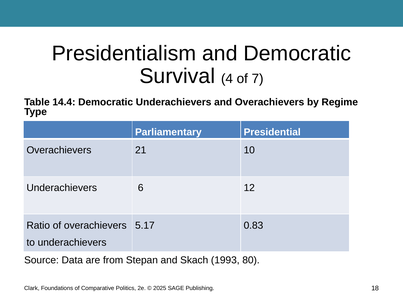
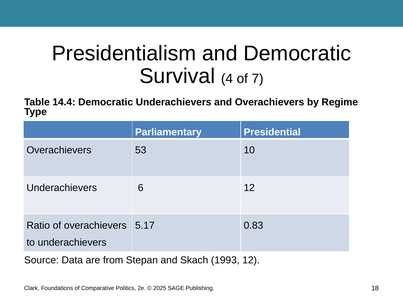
21: 21 -> 53 (141, 150)
1993 80: 80 -> 12 (251, 260)
